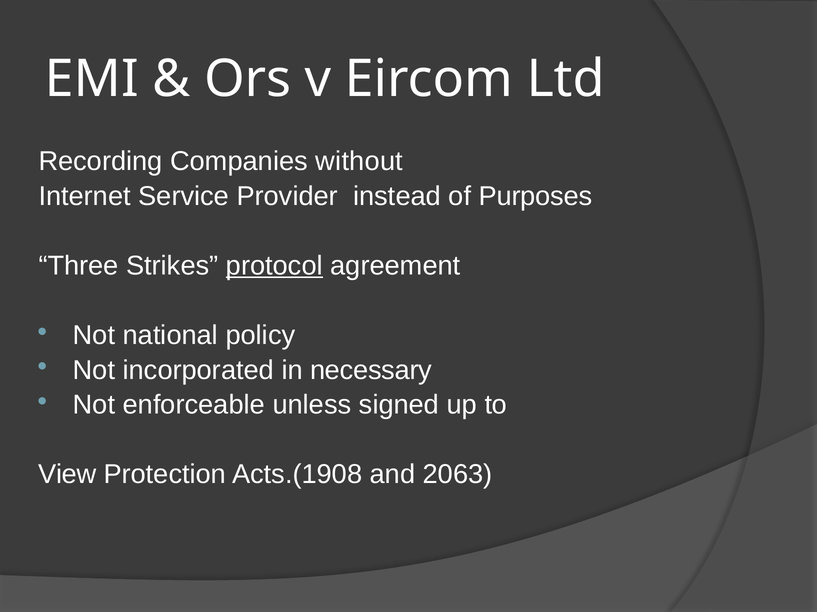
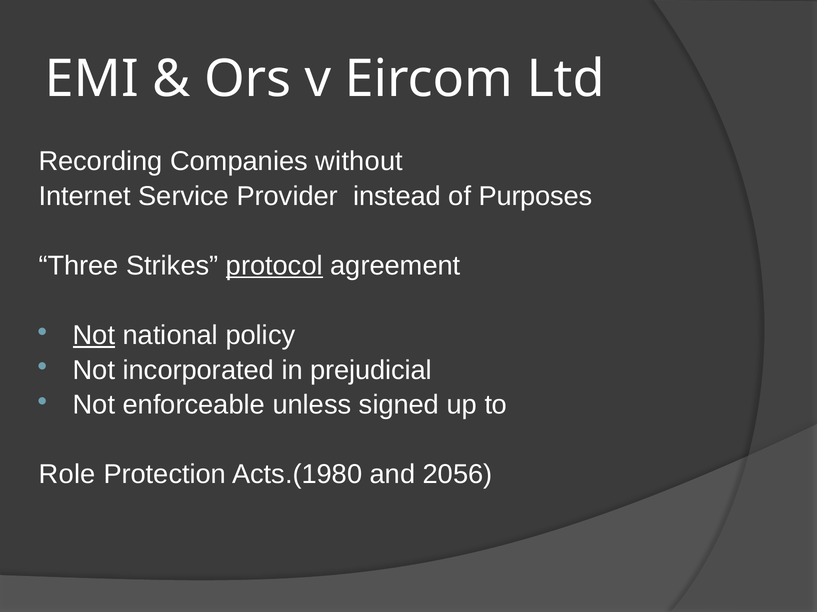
Not underline: none -> present (94, 336)
necessary: necessary -> prejudicial (371, 371)
View: View -> Role (67, 475)
Acts.(1908: Acts.(1908 -> Acts.(1980 (297, 475)
2063: 2063 -> 2056 (458, 475)
